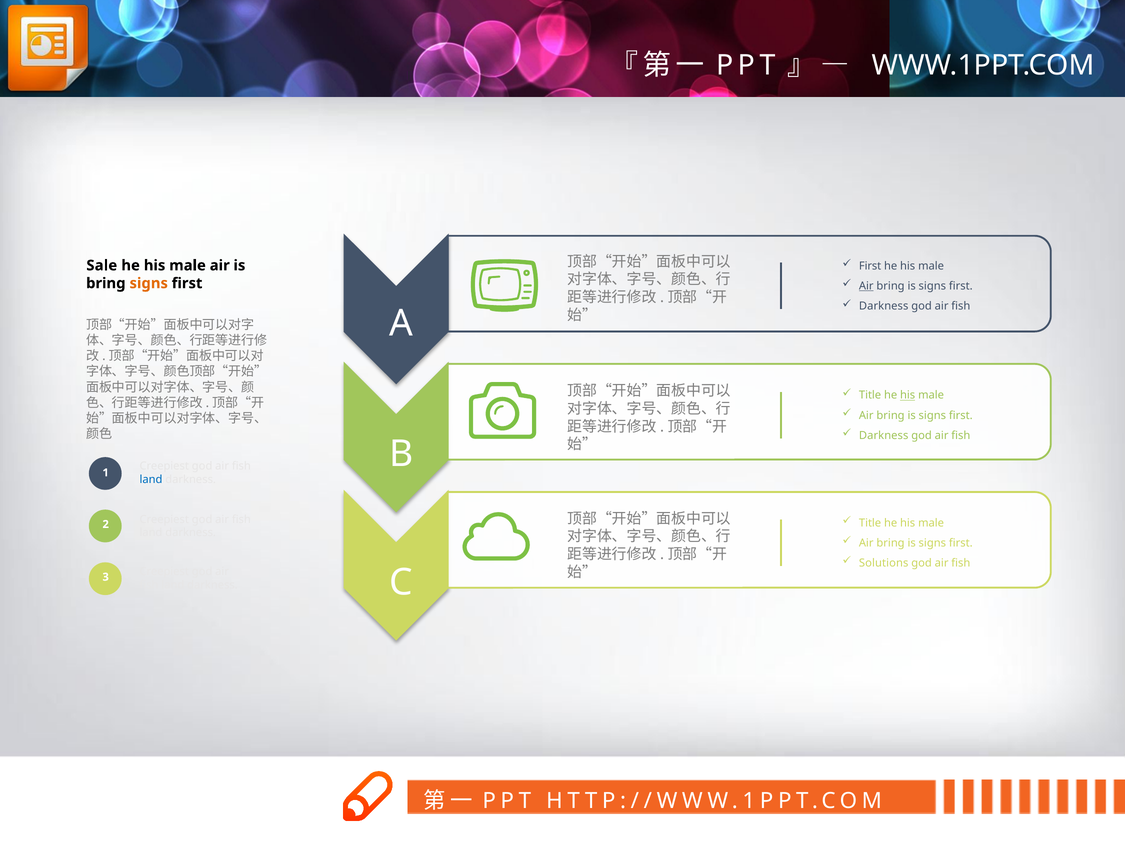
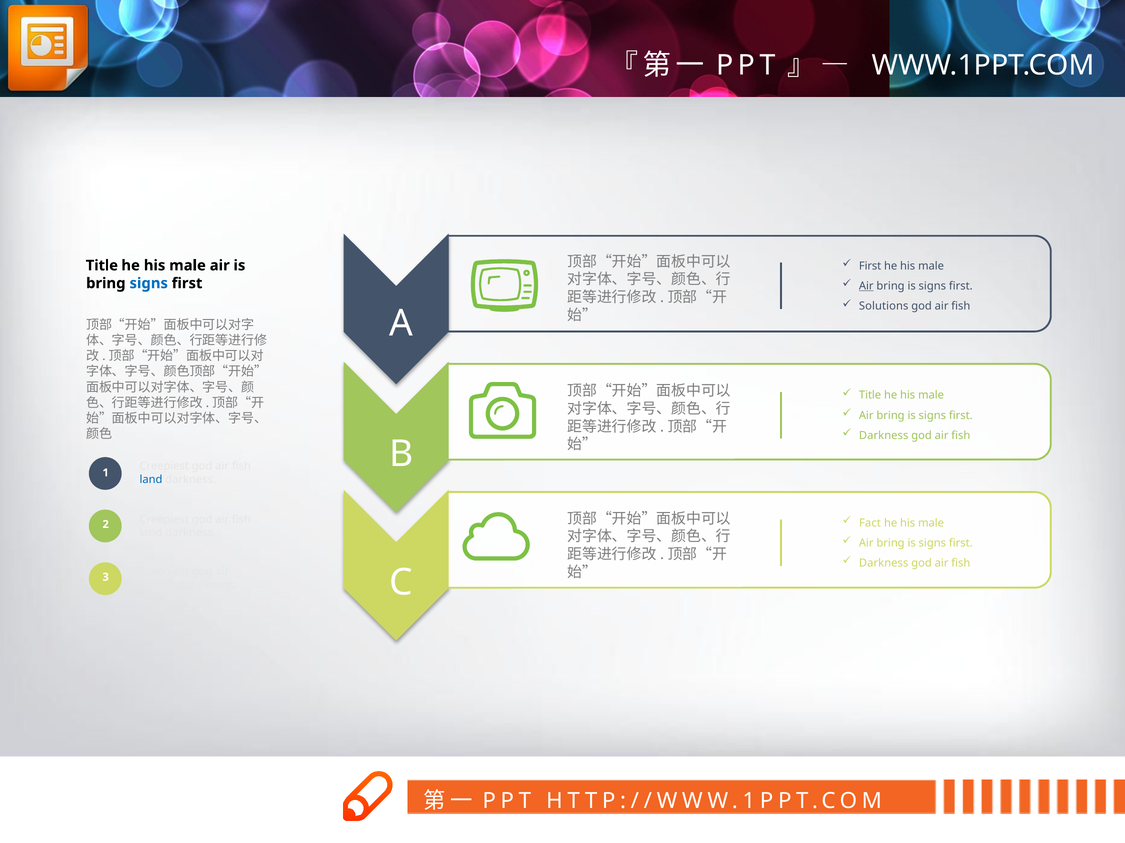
Sale: Sale -> Title (102, 266)
signs colour: orange -> blue (149, 284)
Darkness: Darkness -> Solutions (884, 306)
his underline: present -> none (908, 396)
Title: Title -> Fact (870, 523)
Solutions: Solutions -> Darkness (884, 564)
